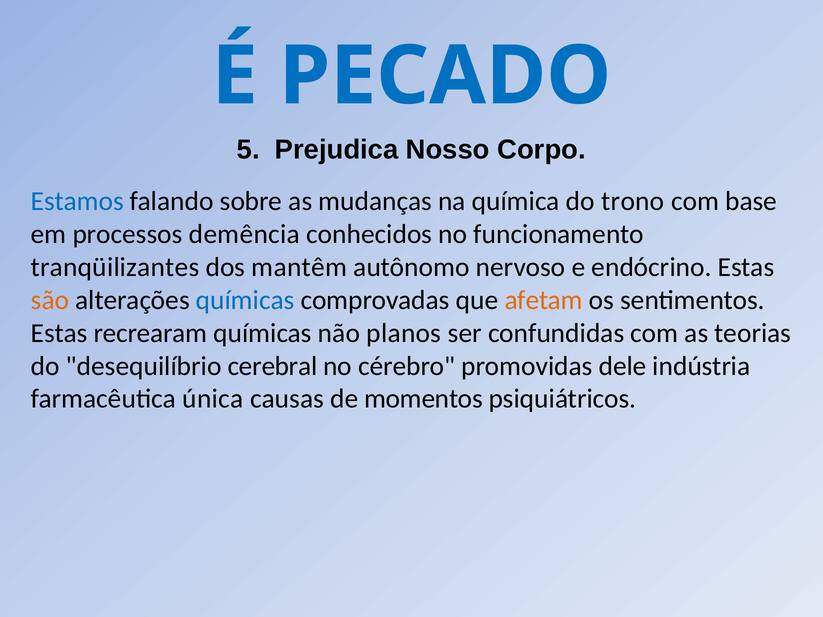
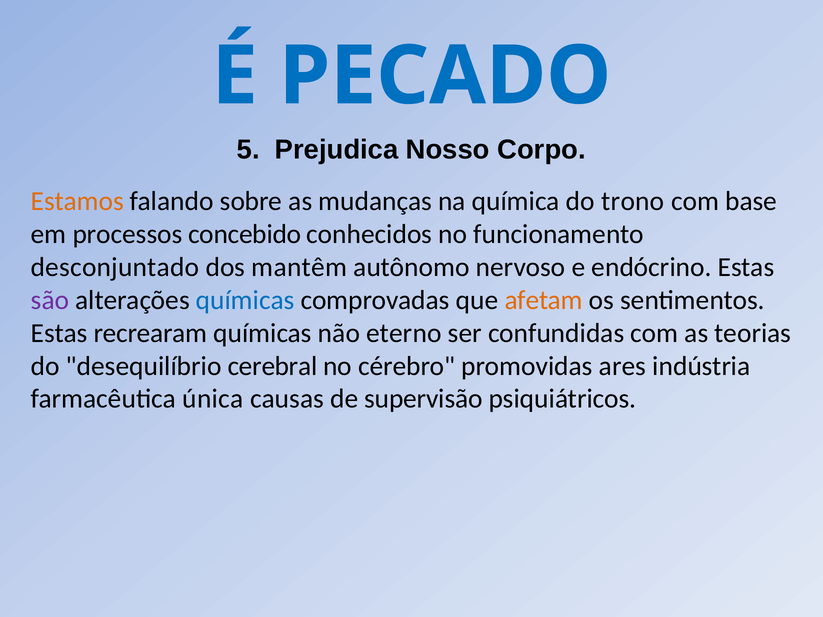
Estamos colour: blue -> orange (77, 202)
demência: demência -> concebido (245, 234)
tranqüilizantes: tranqüilizantes -> desconjuntado (115, 267)
são colour: orange -> purple (50, 300)
planos: planos -> eterno (404, 333)
dele: dele -> ares (622, 366)
momentos: momentos -> supervisão (423, 399)
